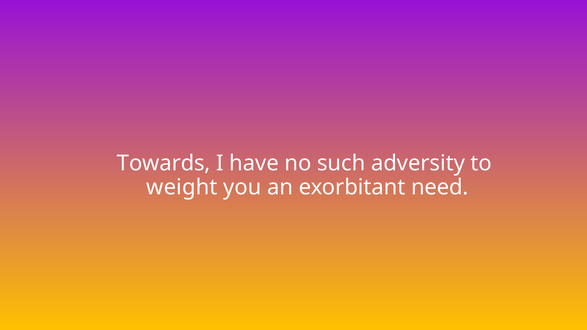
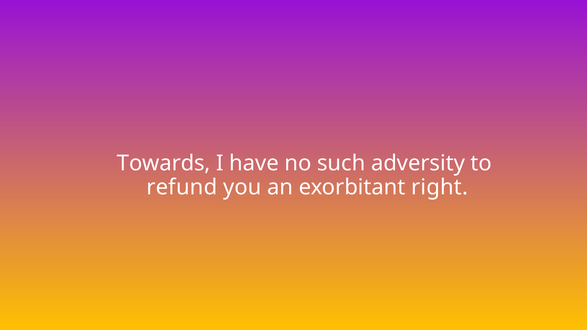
weight: weight -> refund (182, 187)
need: need -> right (440, 187)
